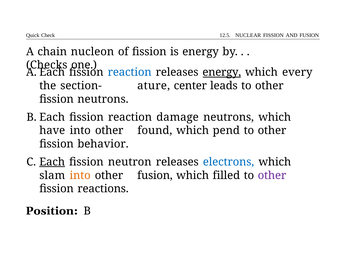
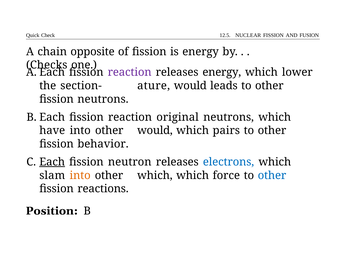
nucleon: nucleon -> opposite (93, 52)
reaction colour: blue -> purple (130, 72)
energy underline: present -> none (222, 72)
every: every -> lower (297, 72)
ature center: center -> would (190, 86)
damage: damage -> original (178, 117)
other found: found -> would (155, 131)
pend: pend -> pairs (226, 131)
other fusion: fusion -> which (155, 176)
filled: filled -> force (226, 176)
other colour: purple -> blue (272, 176)
